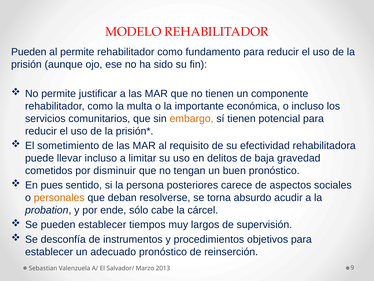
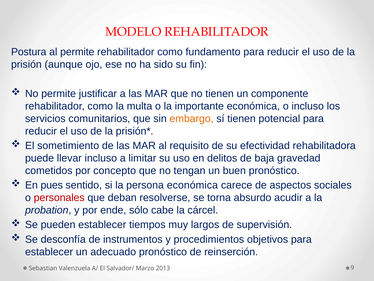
Pueden: Pueden -> Postura (29, 52)
disminuir: disminuir -> concepto (115, 170)
persona posteriores: posteriores -> económica (192, 185)
personales colour: orange -> red (59, 197)
